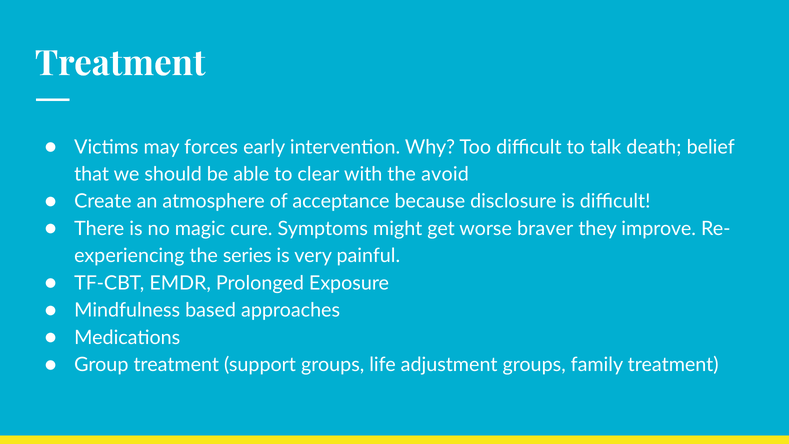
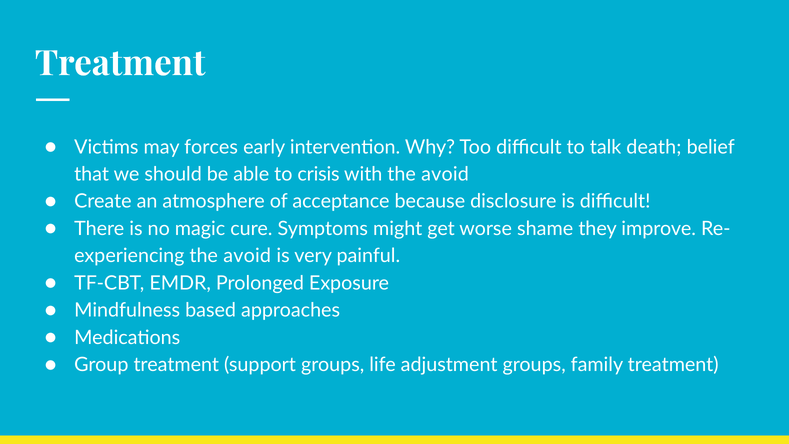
clear: clear -> crisis (319, 174)
braver: braver -> shame (545, 229)
series: series -> avoid (247, 256)
